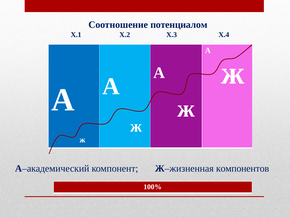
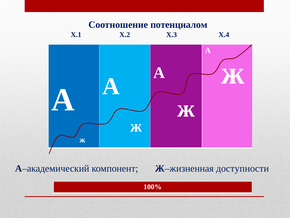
компонентов: компонентов -> доступности (242, 168)
